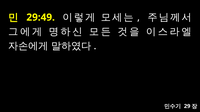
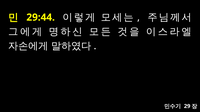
29:49: 29:49 -> 29:44 (41, 17)
